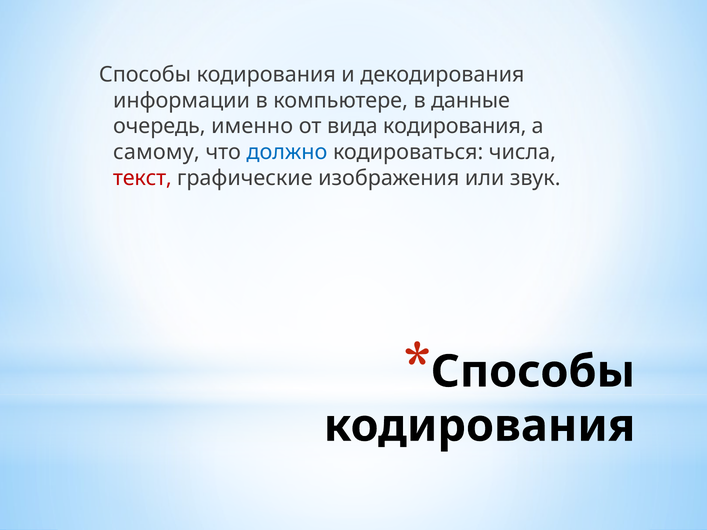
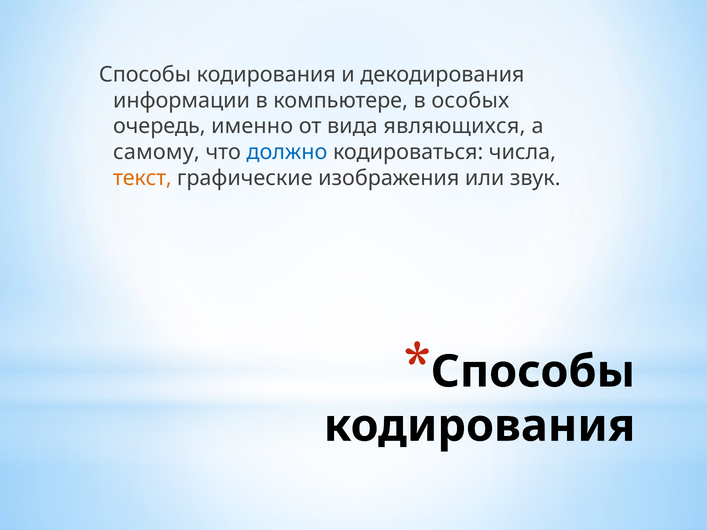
данные: данные -> особых (470, 100)
вида кодирования: кодирования -> являющихся (454, 126)
текст colour: red -> orange (142, 178)
